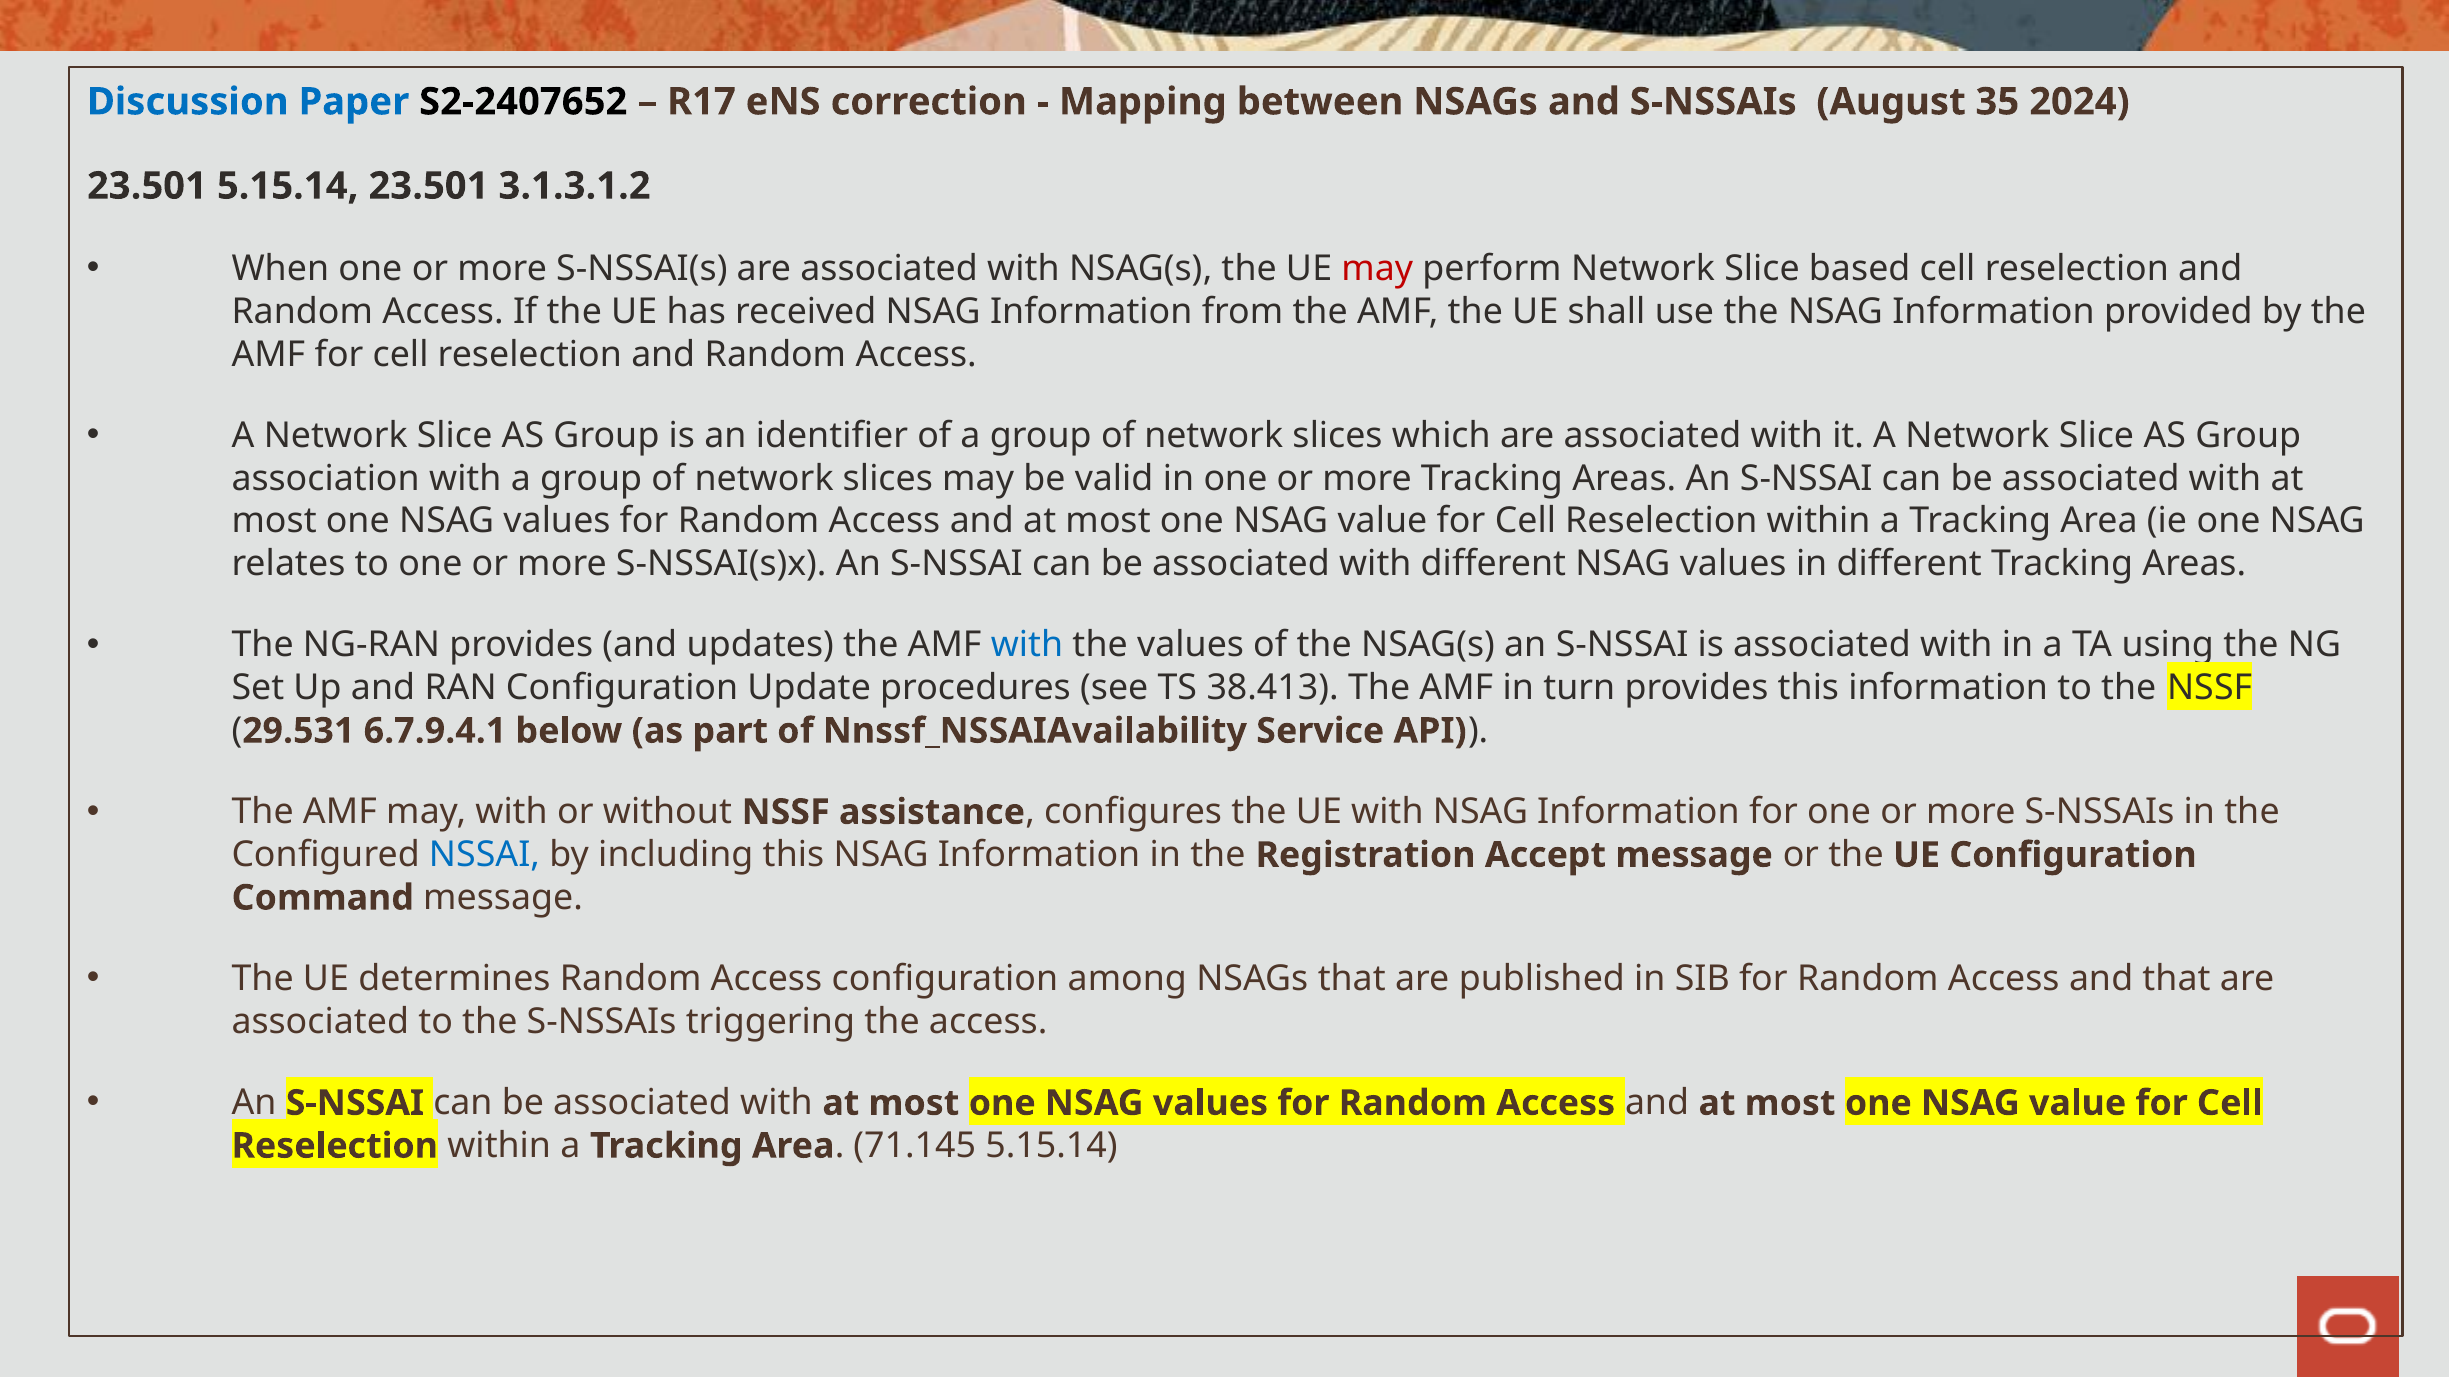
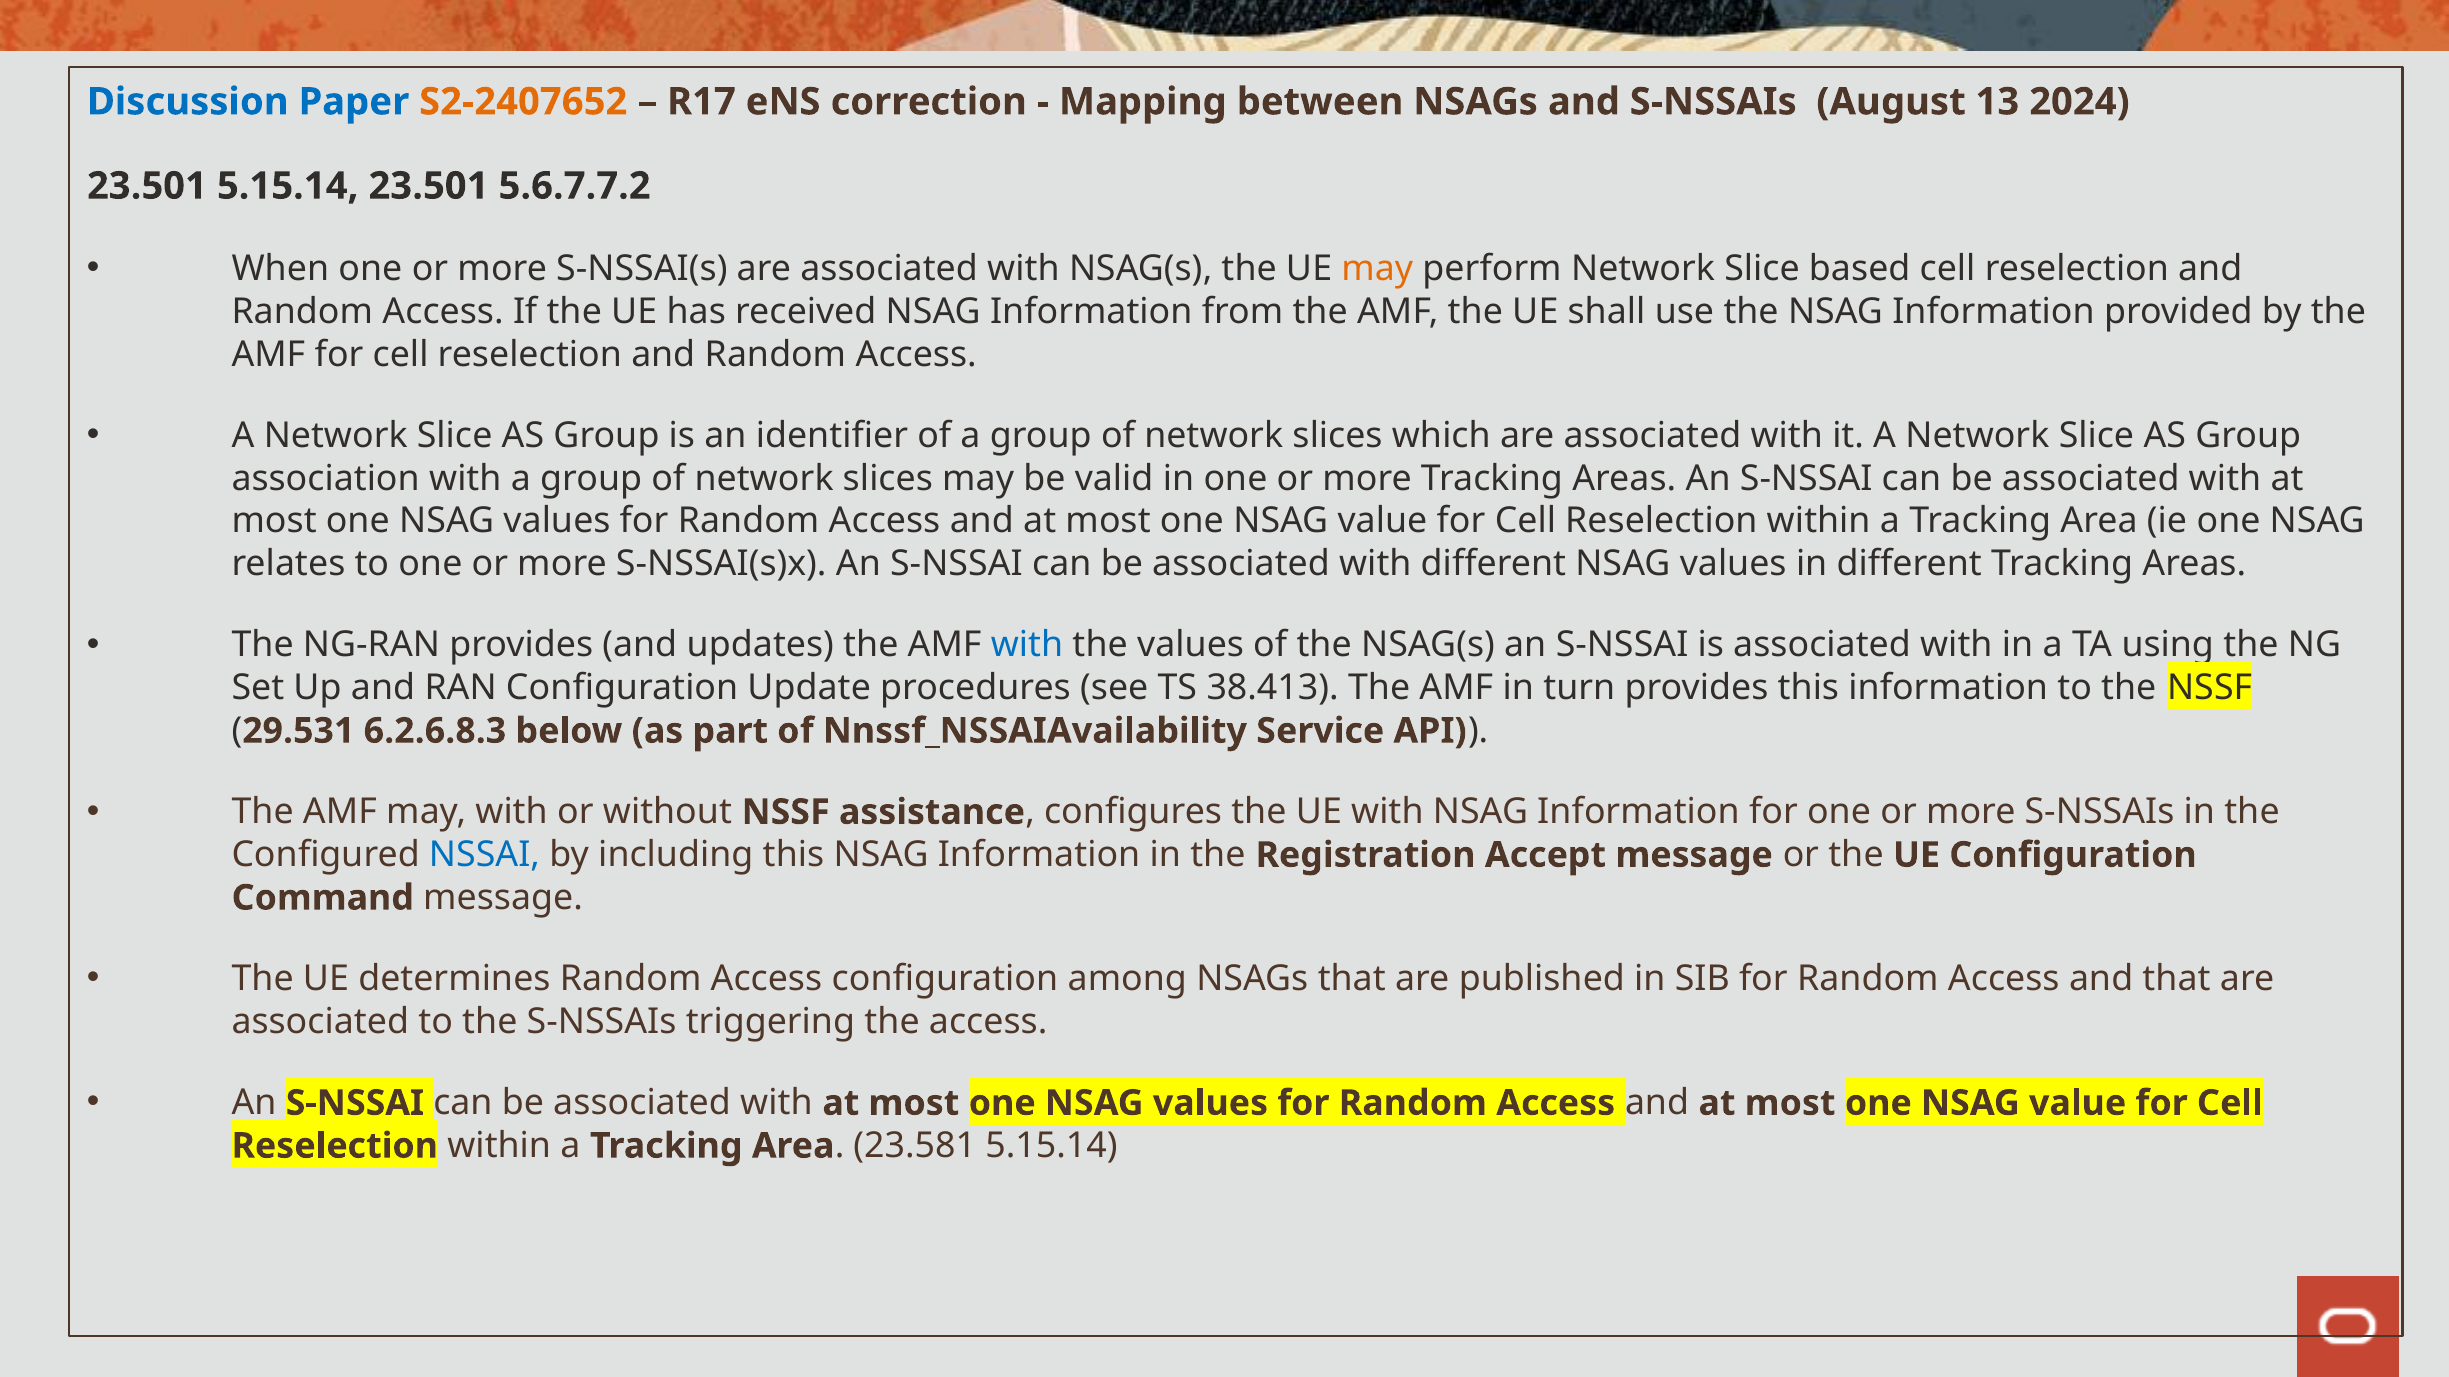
S2-2407652 colour: black -> orange (523, 102)
35: 35 -> 13 (1997, 102)
3.1.3.1.2: 3.1.3.1.2 -> 5.6.7.7.2 (575, 186)
may colour: red -> orange (1377, 269)
6.7.9.4.1: 6.7.9.4.1 -> 6.2.6.8.3 (435, 731)
71.145: 71.145 -> 23.581 (915, 1146)
